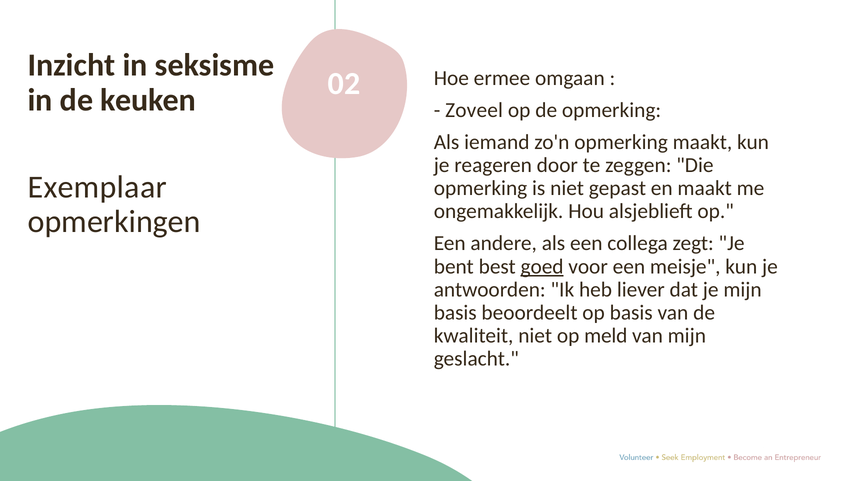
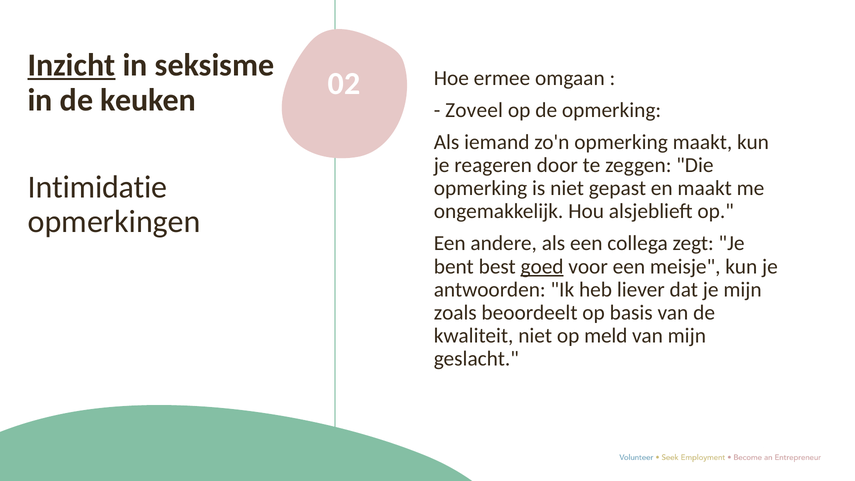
Inzicht underline: none -> present (72, 65)
Exemplaar: Exemplaar -> Intimidatie (98, 187)
basis: basis -> zoals (455, 313)
